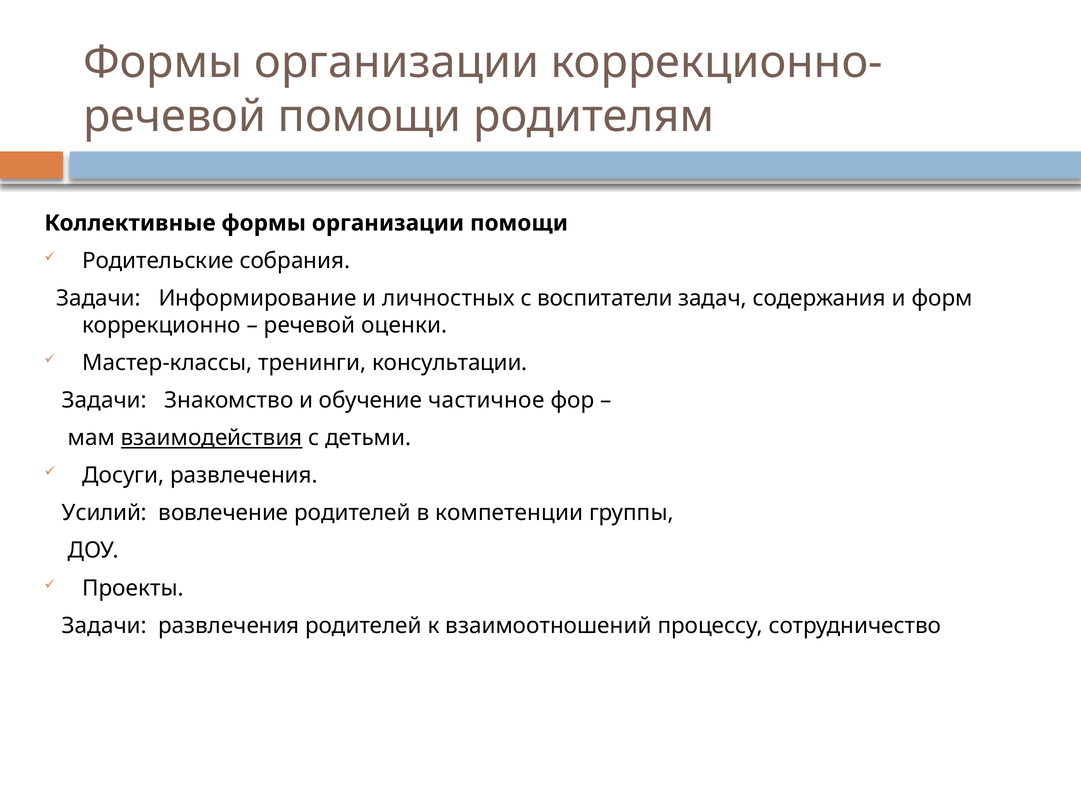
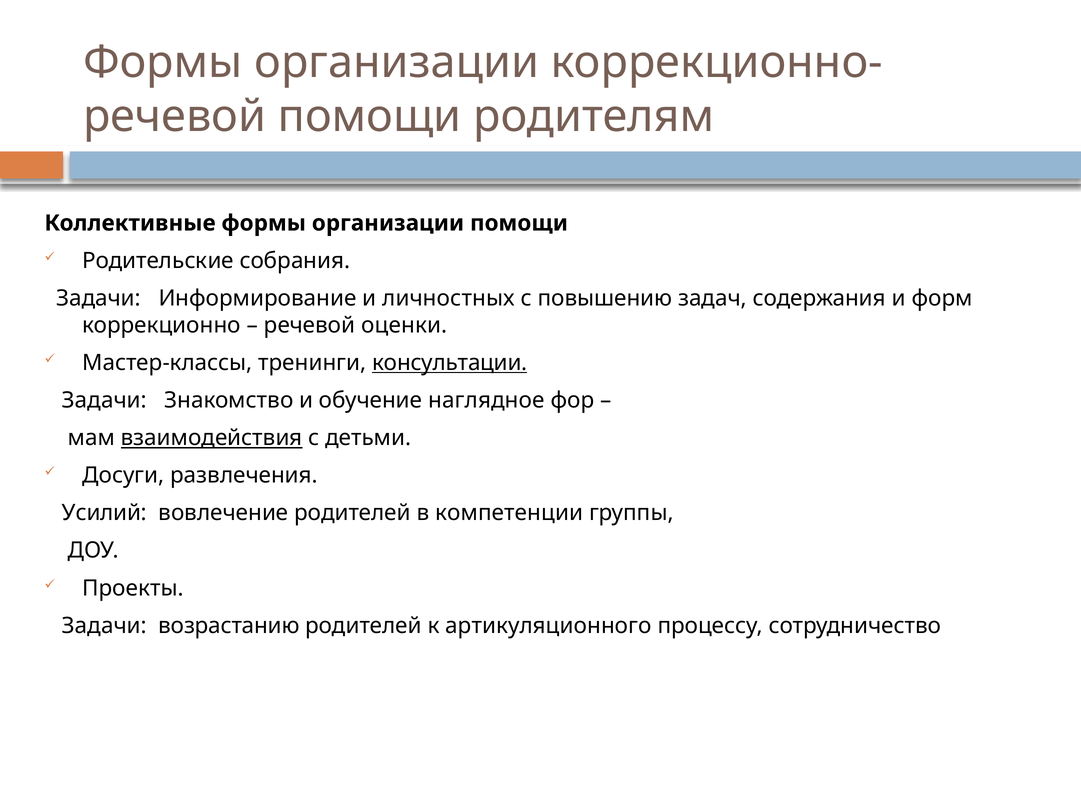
воспитатели: воспитатели -> повышению (605, 298)
консультации underline: none -> present (450, 363)
частичное: частичное -> наглядное (486, 400)
Задачи развлечения: развлечения -> возрастанию (229, 625)
взаимоотношений: взаимоотношений -> артикуляционного (549, 625)
